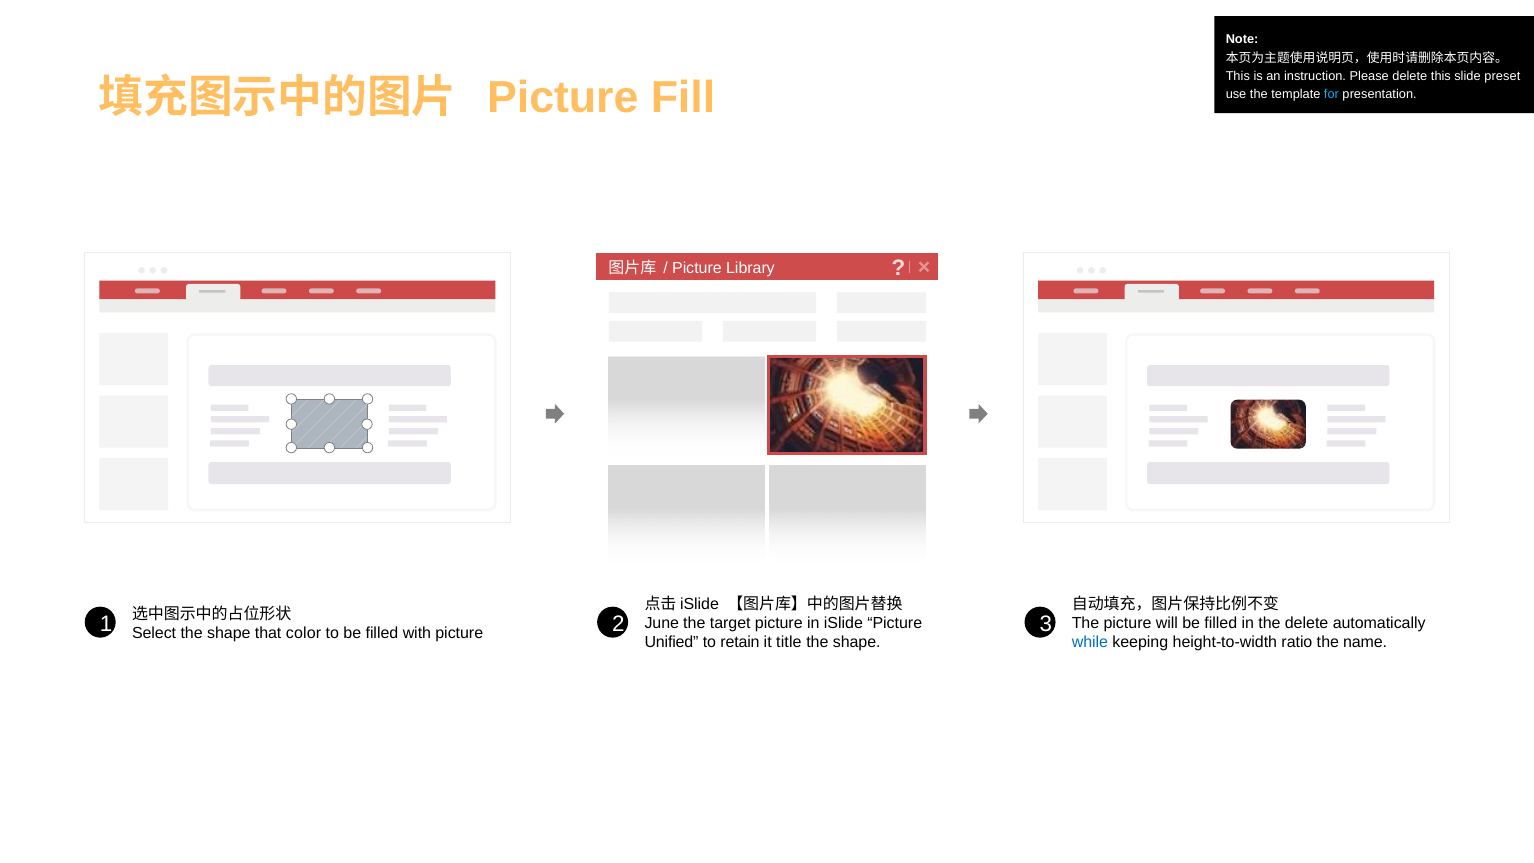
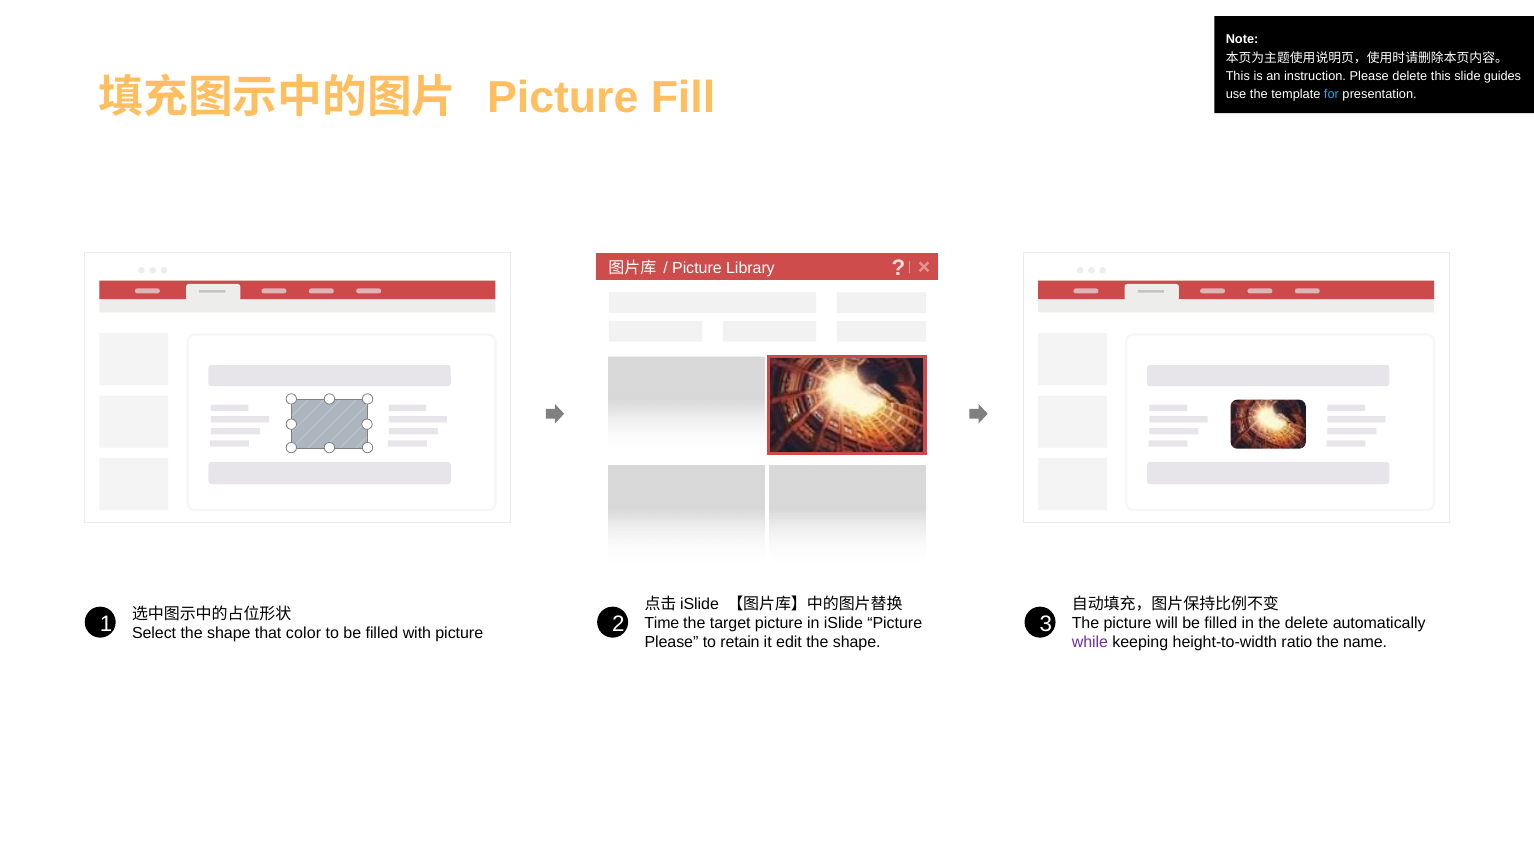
preset: preset -> guides (1502, 76)
June: June -> Time (662, 623)
Unified: Unified -> Please (671, 642)
title: title -> edit (789, 642)
while colour: blue -> purple (1090, 642)
